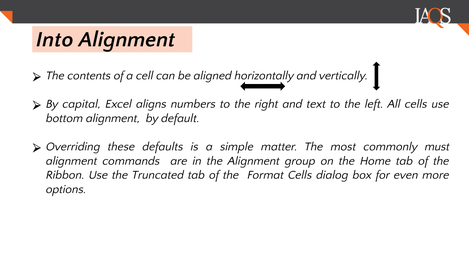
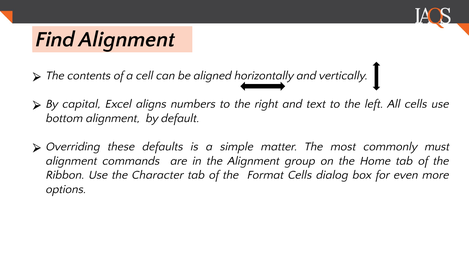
Into: Into -> Find (55, 39)
Truncated: Truncated -> Character (158, 175)
